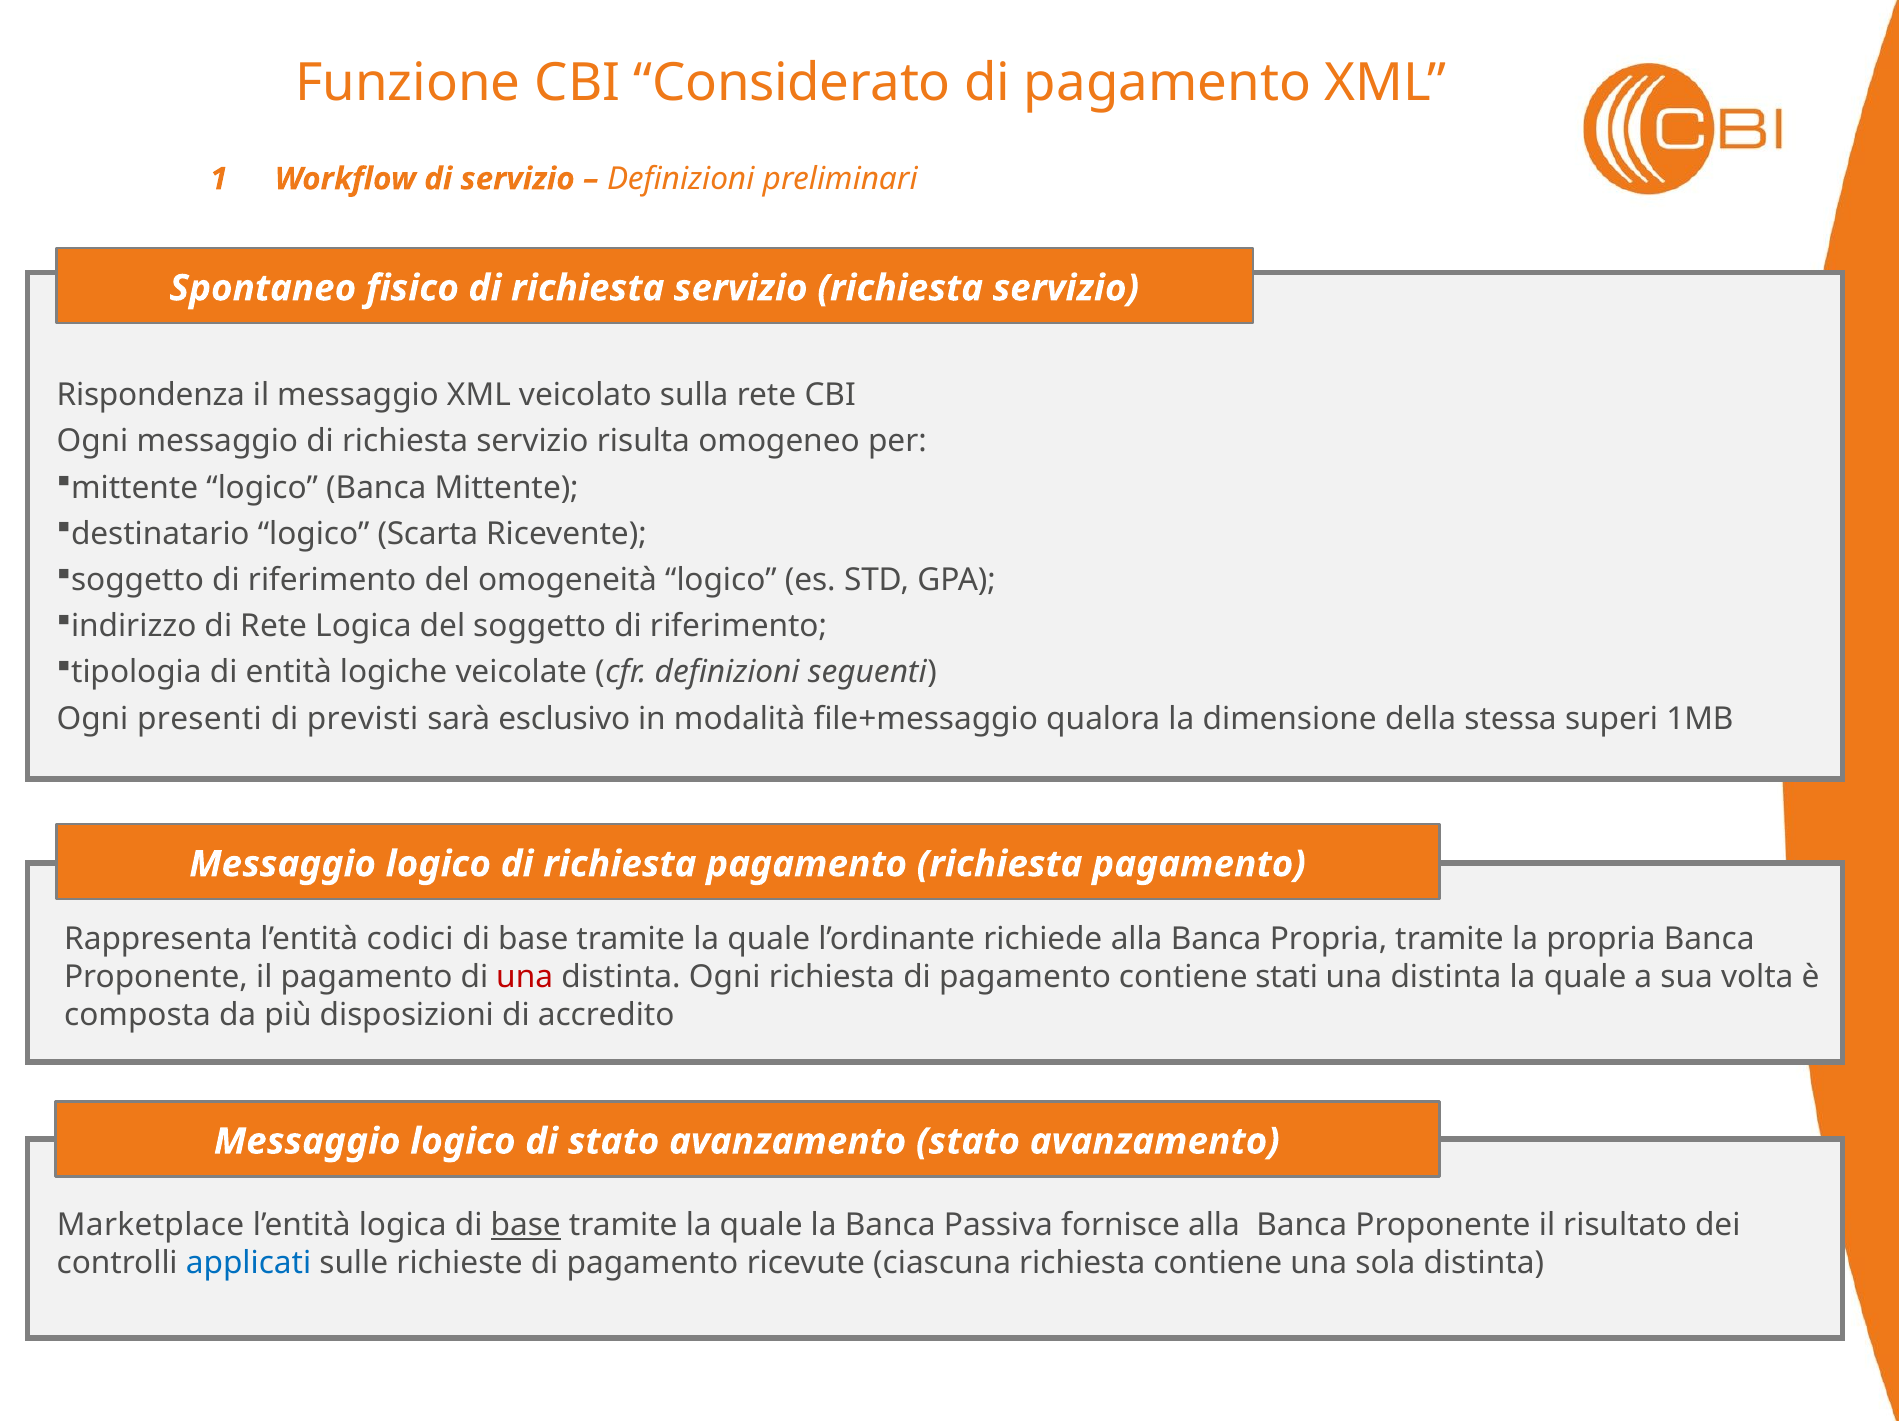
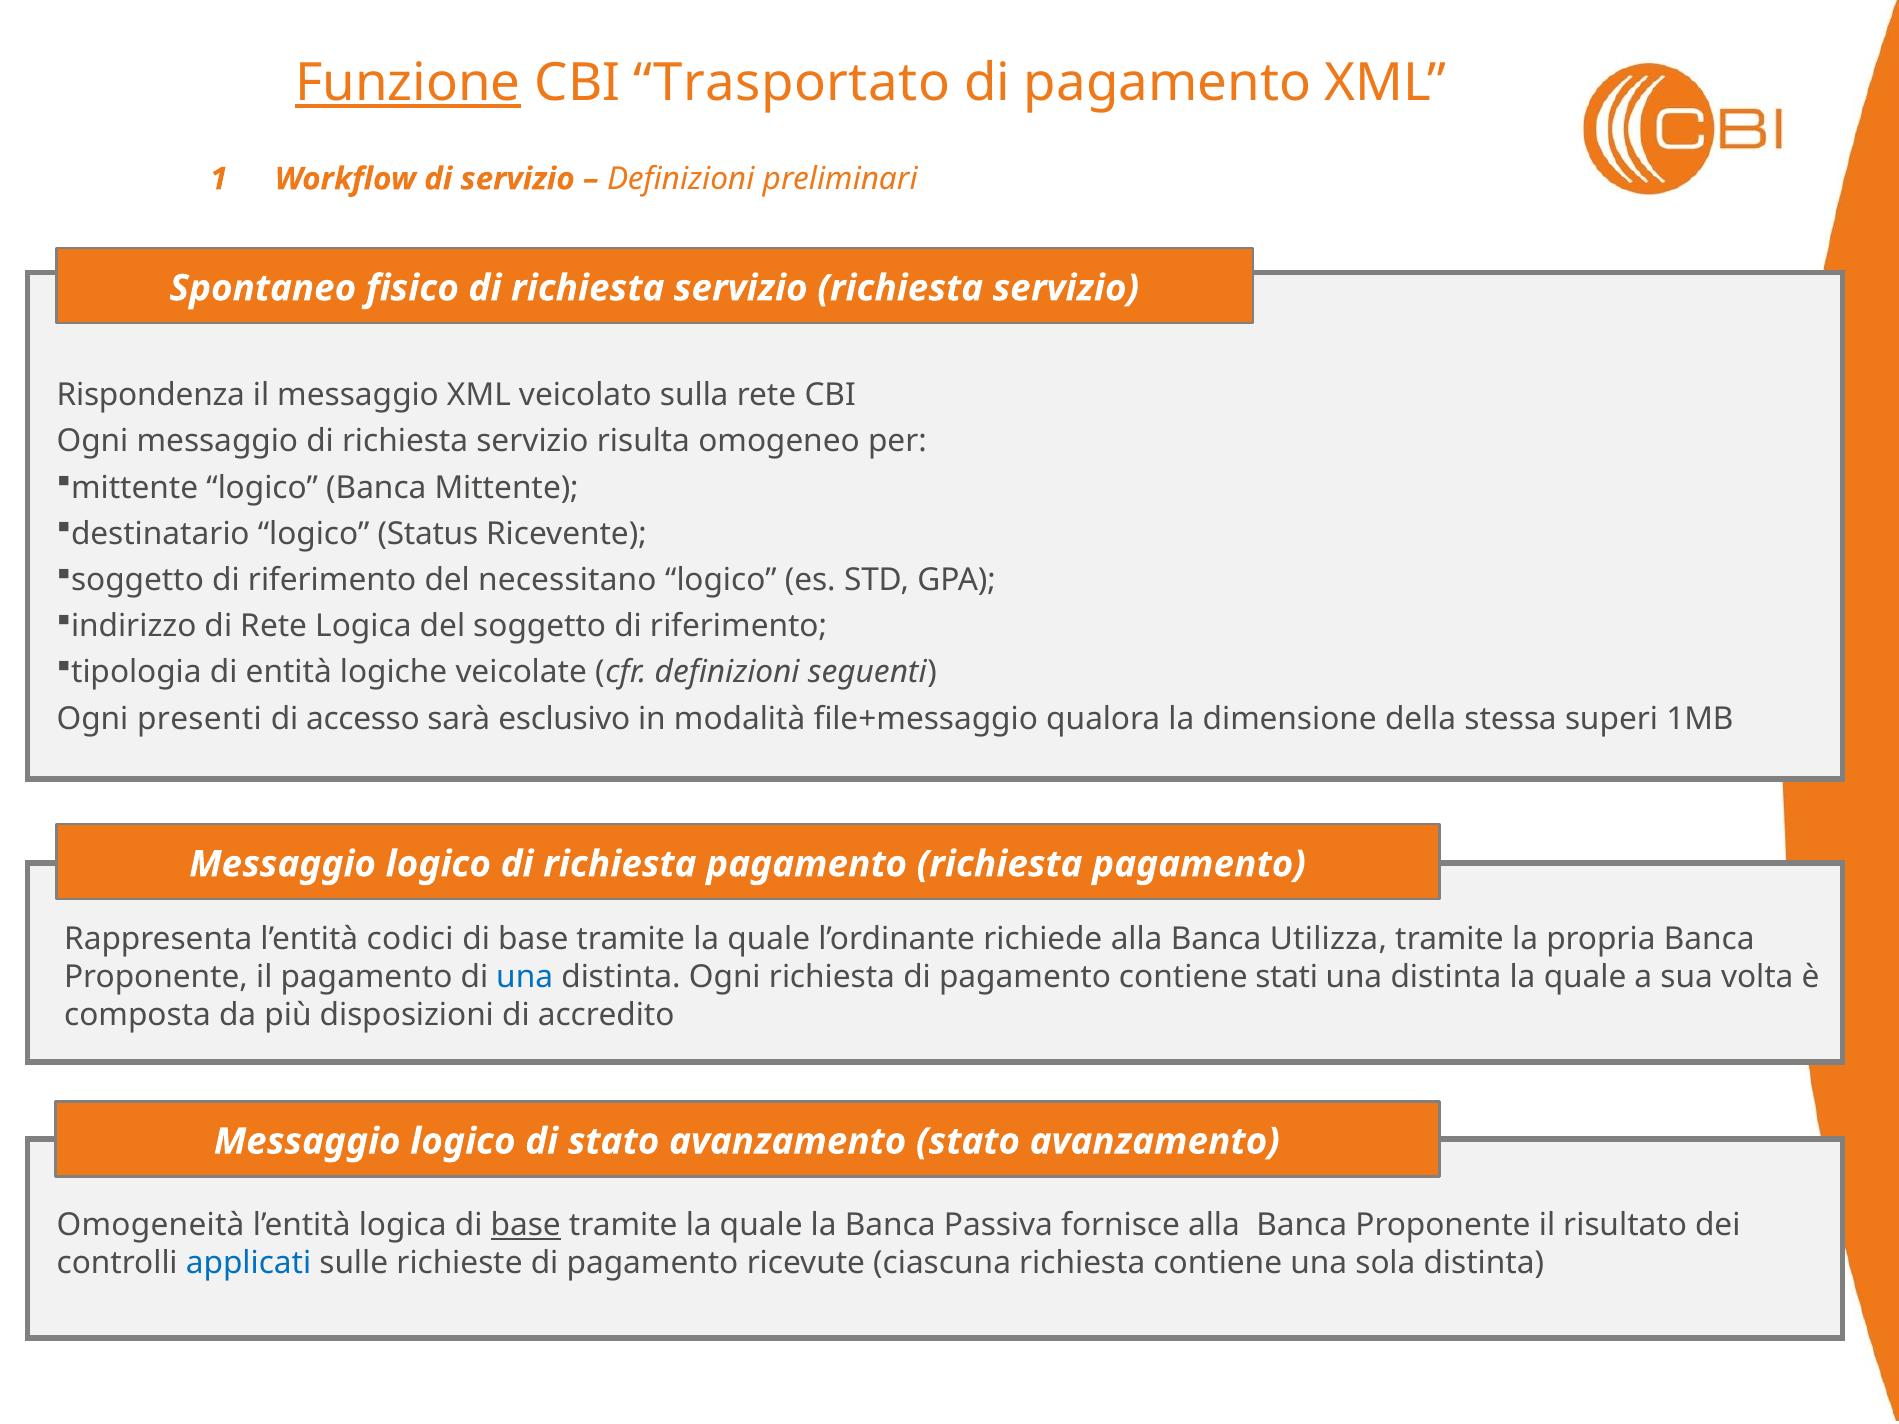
Funzione underline: none -> present (408, 83)
Considerato: Considerato -> Trasportato (792, 83)
Scarta: Scarta -> Status (428, 534)
omogeneità: omogeneità -> necessitano (567, 580)
previsti: previsti -> accesso (363, 719)
Banca Propria: Propria -> Utilizza (1328, 939)
una colour: red -> blue (525, 977)
Marketplace: Marketplace -> Omogeneità (151, 1225)
